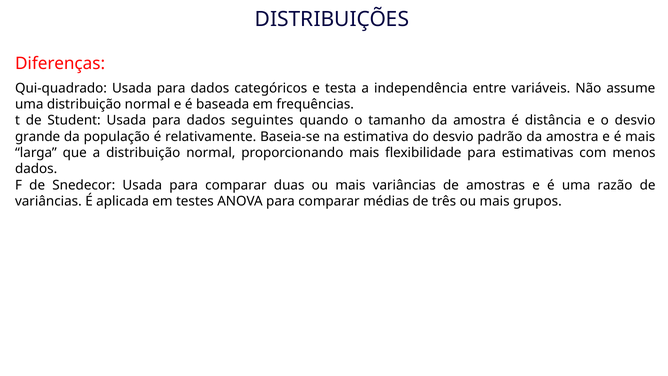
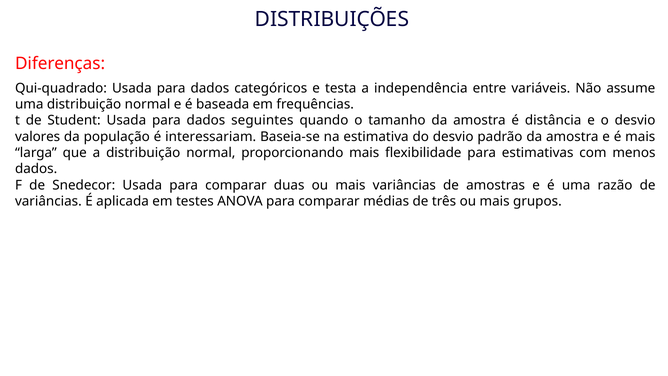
grande: grande -> valores (38, 137)
relativamente: relativamente -> interessariam (211, 137)
